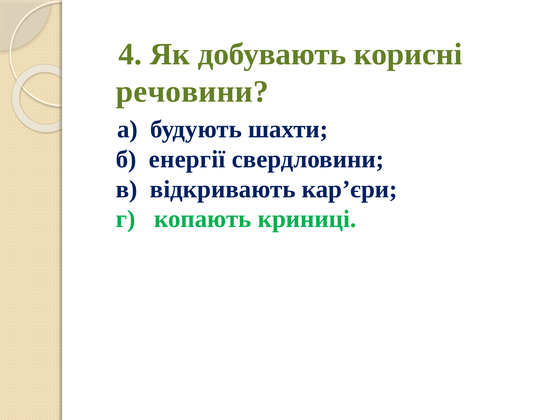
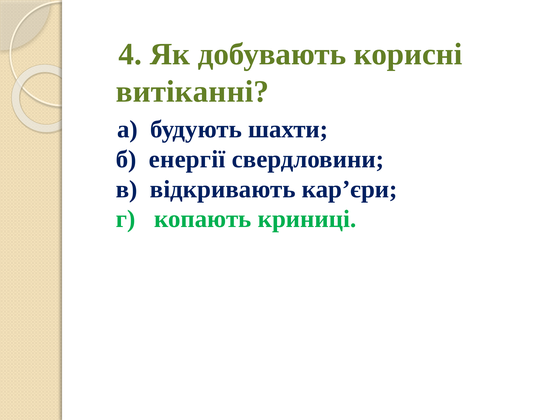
речовини: речовини -> витіканні (192, 92)
